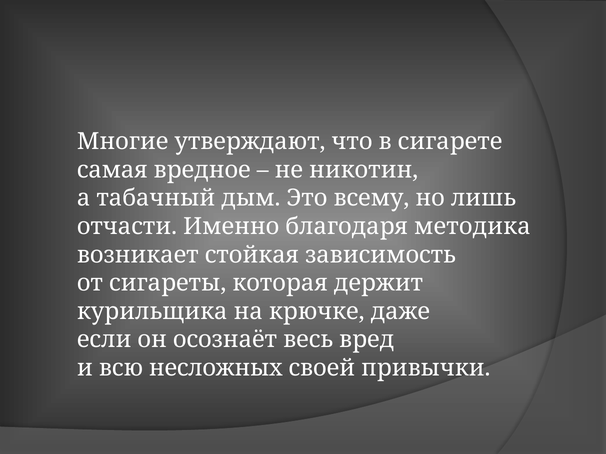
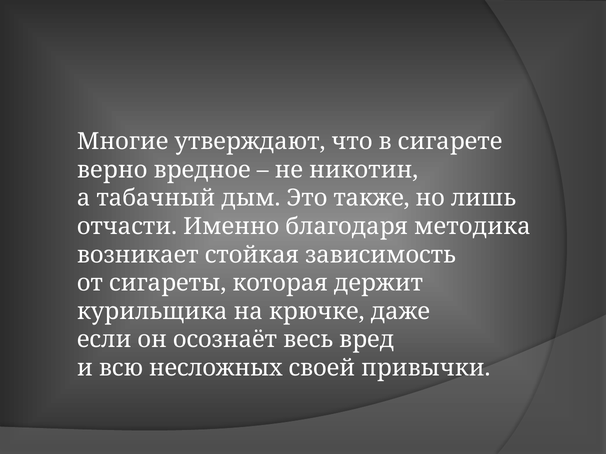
самая: самая -> верно (112, 170)
всему: всему -> также (372, 198)
